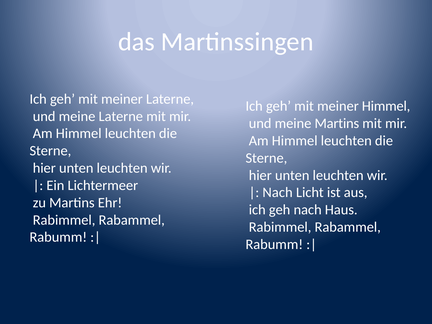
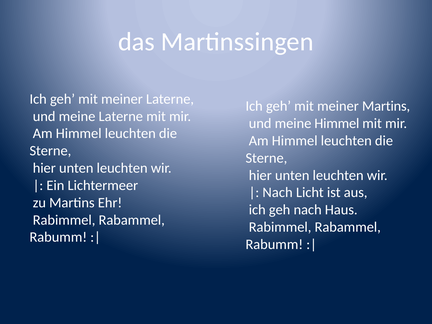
meiner Himmel: Himmel -> Martins (386, 106)
meine Martins: Martins -> Himmel (337, 123)
